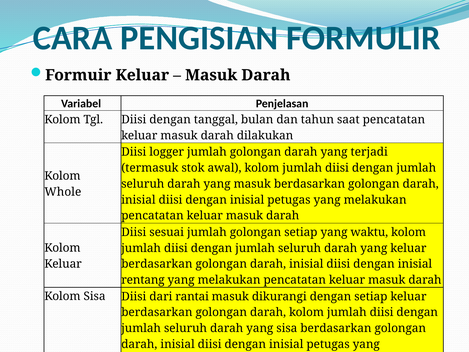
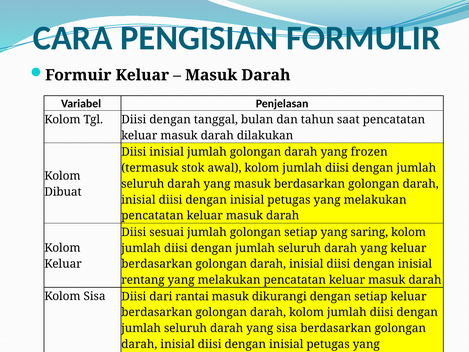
Diisi logger: logger -> inisial (167, 152)
terjadi: terjadi -> frozen (369, 152)
Whole: Whole -> Dibuat (63, 192)
waktu: waktu -> saring (369, 232)
